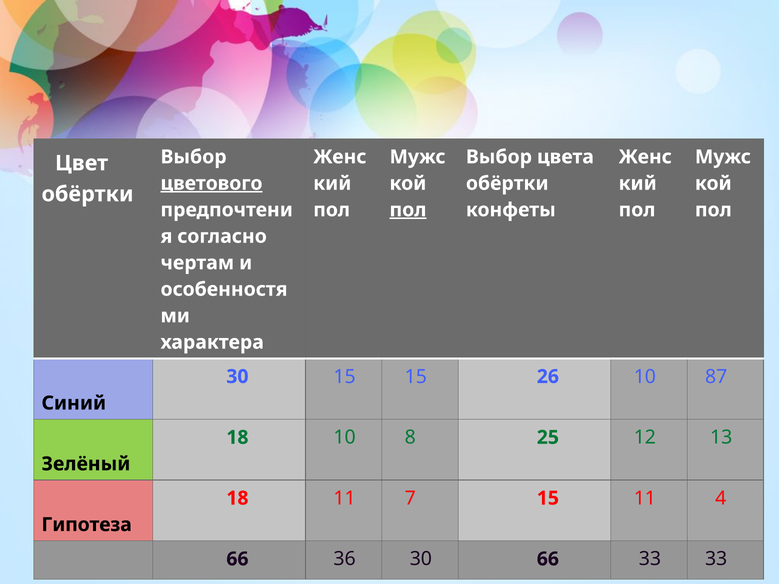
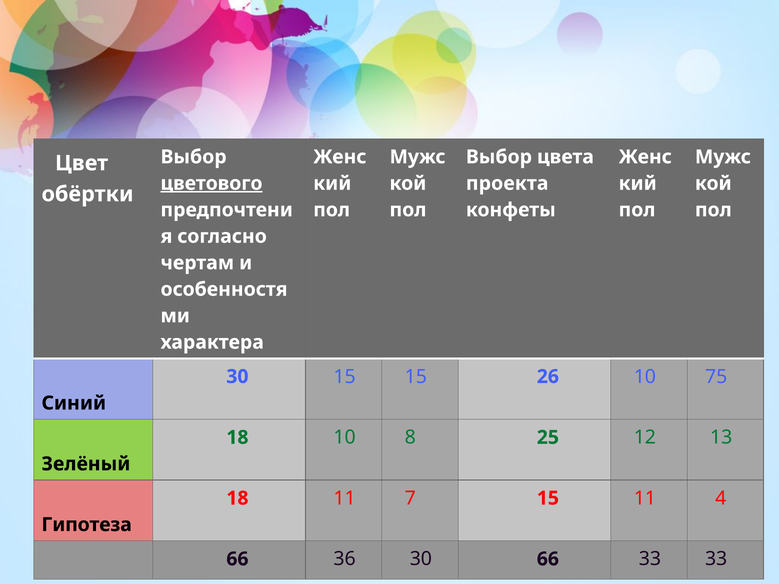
обёртки: обёртки -> проекта (507, 183)
пол underline: present -> none (408, 210)
87: 87 -> 75 (716, 377)
